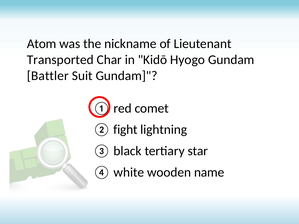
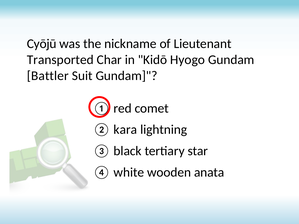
Atom: Atom -> Cyōjū (42, 44)
fight: fight -> kara (125, 130)
name: name -> anata (209, 172)
